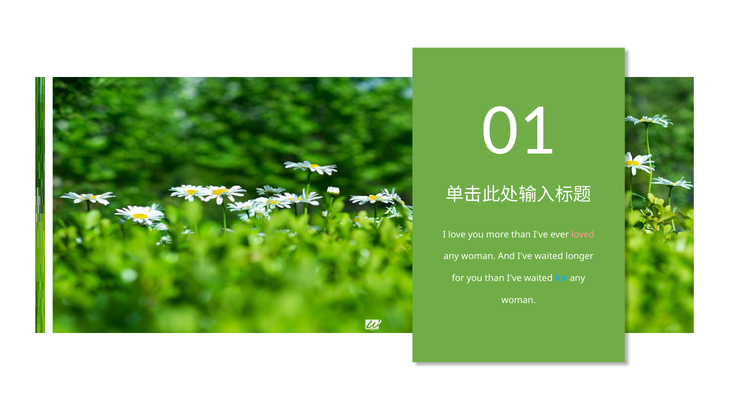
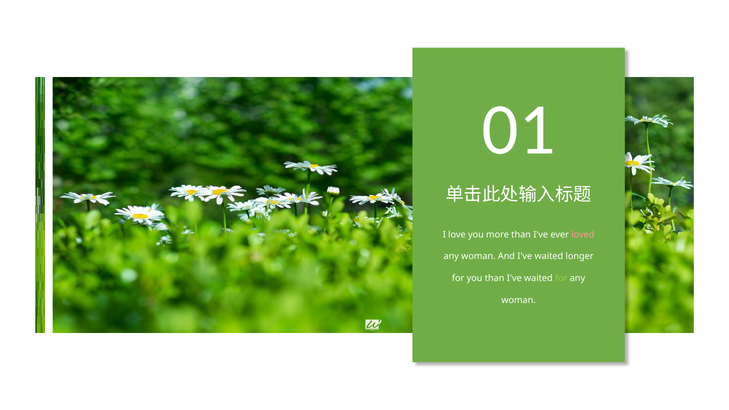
for colour: light blue -> light green (561, 278)
